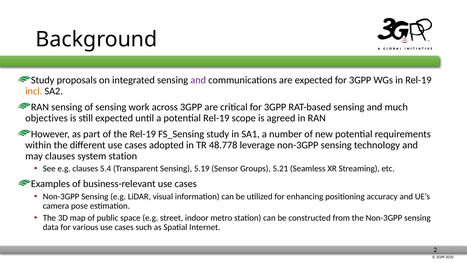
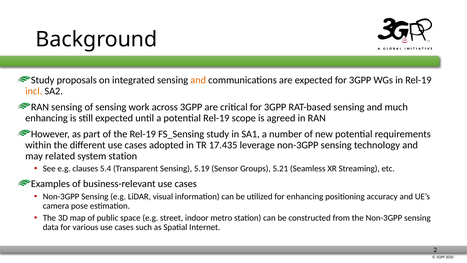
and colour: purple -> orange (198, 80)
objectives: objectives -> enhancing (47, 118)
48.778: 48.778 -> 17.435 (223, 145)
may clauses: clauses -> related (60, 156)
